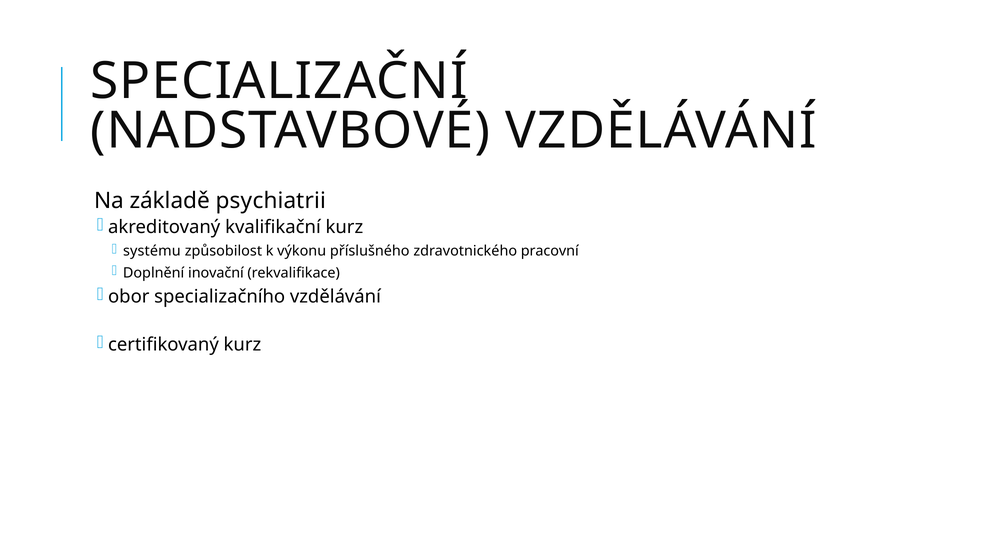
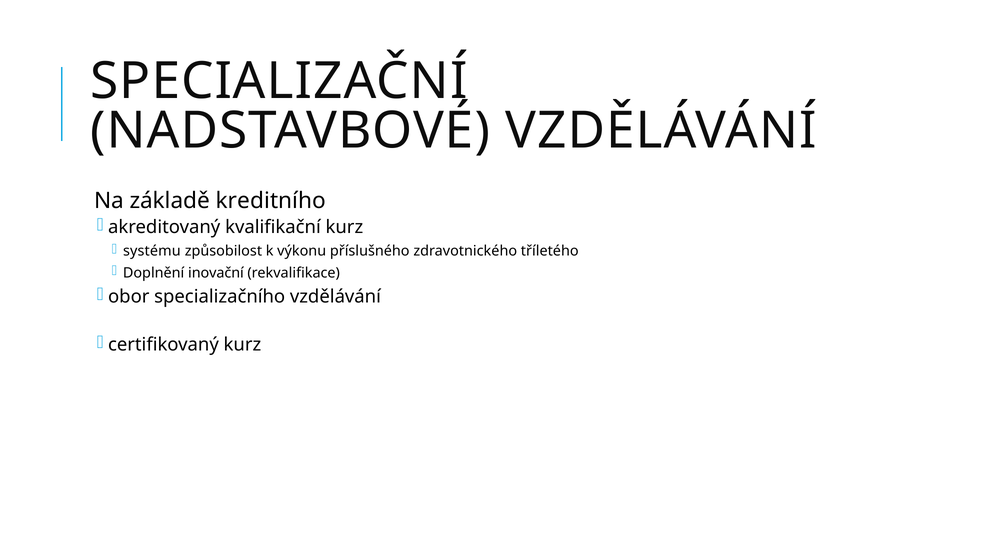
psychiatrii: psychiatrii -> kreditního (271, 201)
pracovní: pracovní -> tříletého (550, 251)
